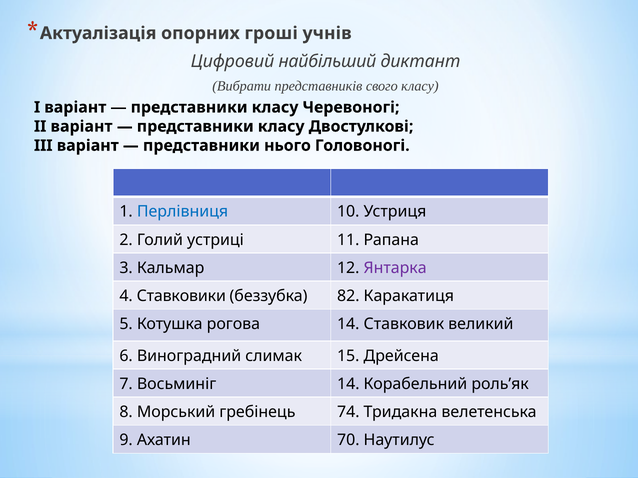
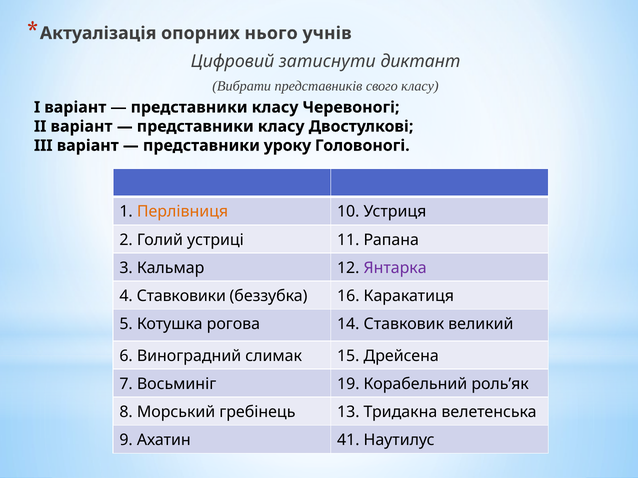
гроші: гроші -> нього (271, 33)
найбільший: найбільший -> затиснути (327, 61)
нього: нього -> уроку (287, 146)
Перлівниця colour: blue -> orange (183, 212)
82: 82 -> 16 (348, 296)
Восьминіг 14: 14 -> 19 (348, 384)
74: 74 -> 13 (348, 412)
70: 70 -> 41 (348, 441)
